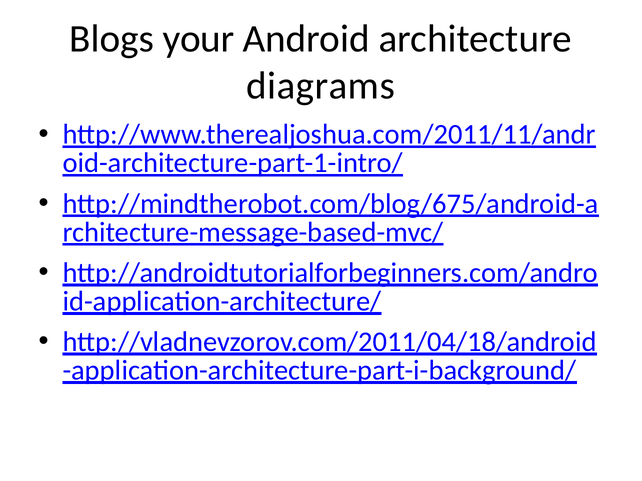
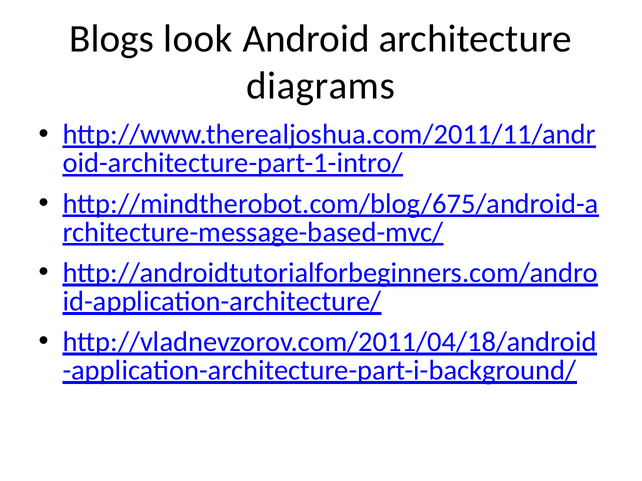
your: your -> look (198, 39)
